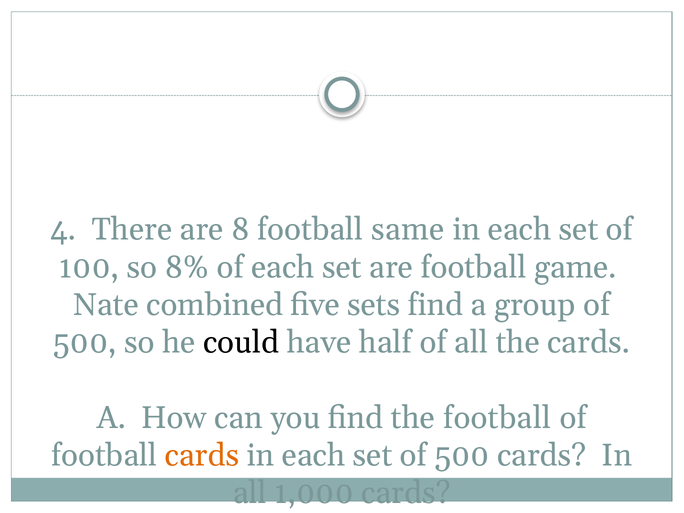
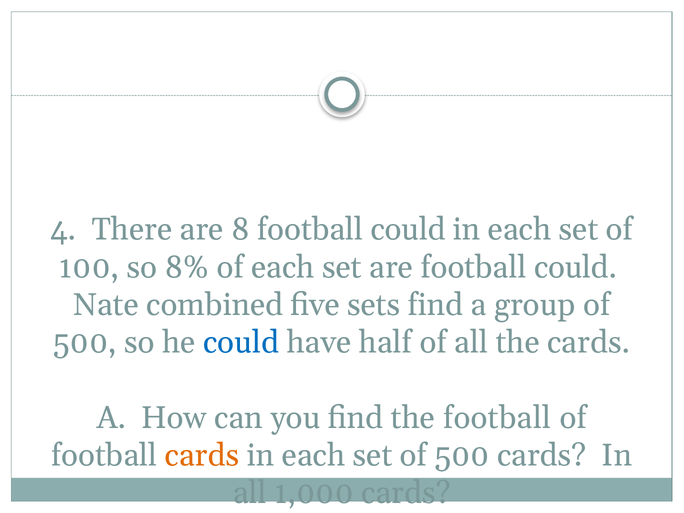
8 football same: same -> could (408, 230)
are football game: game -> could (576, 267)
could colour: black -> blue (241, 343)
